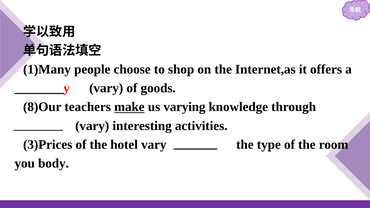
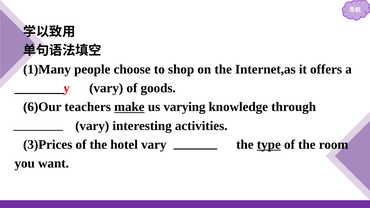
8)Our: 8)Our -> 6)Our (42, 107)
type underline: none -> present (269, 145)
body: body -> want (53, 163)
